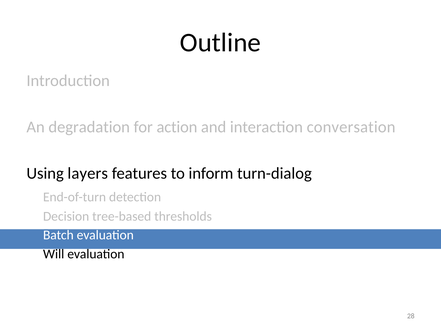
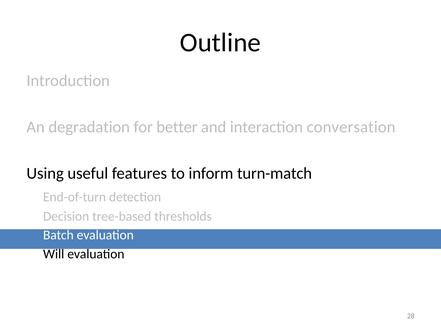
action: action -> better (177, 127)
layers: layers -> useful (88, 173)
turn-dialog: turn-dialog -> turn-match (275, 173)
